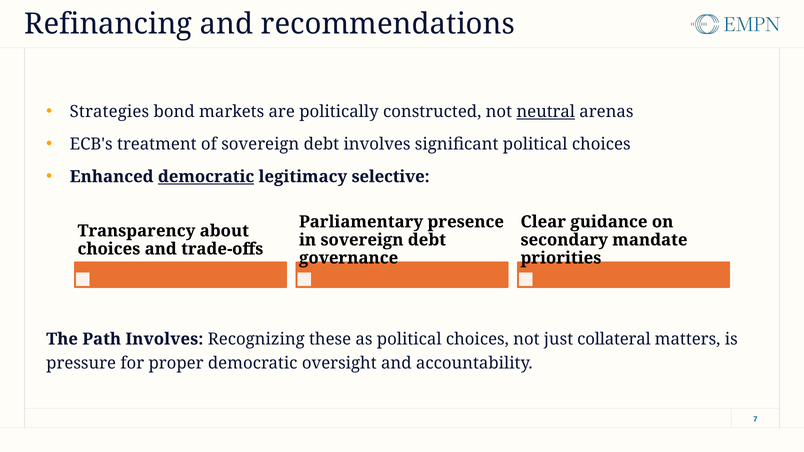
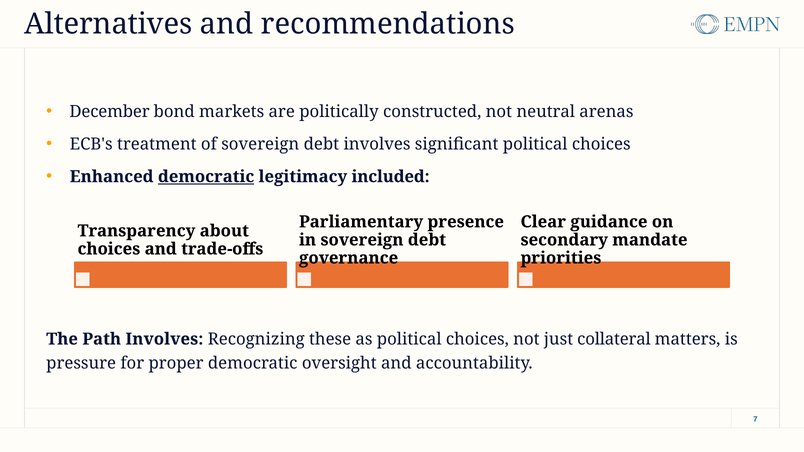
Refinancing: Refinancing -> Alternatives (108, 24)
Strategies: Strategies -> December (110, 112)
neutral underline: present -> none (546, 112)
selective: selective -> included (391, 177)
